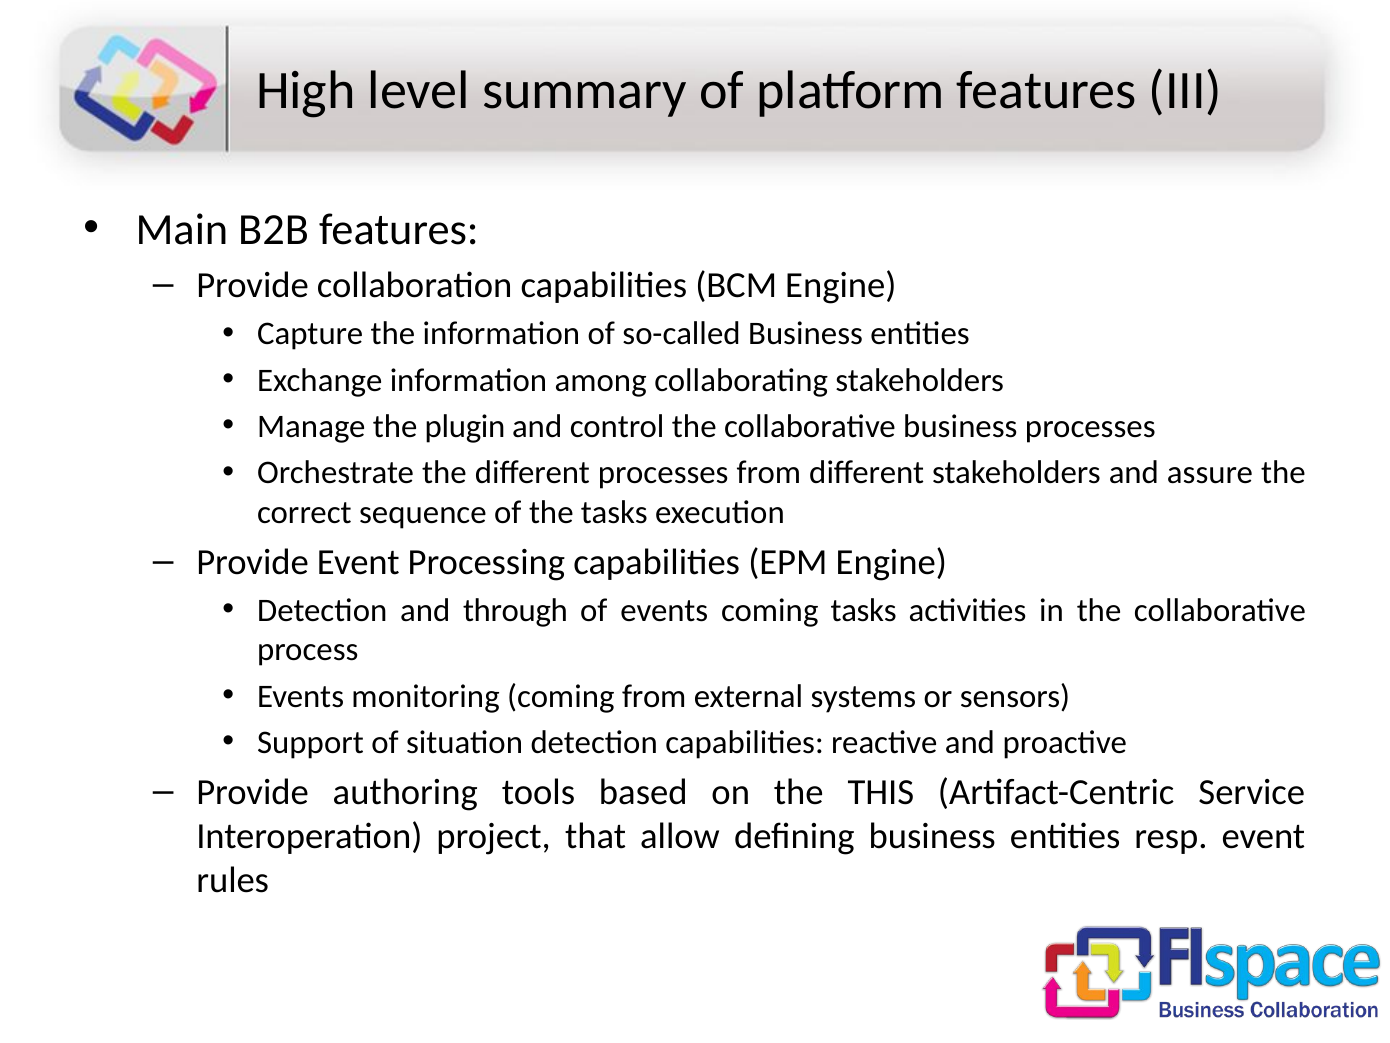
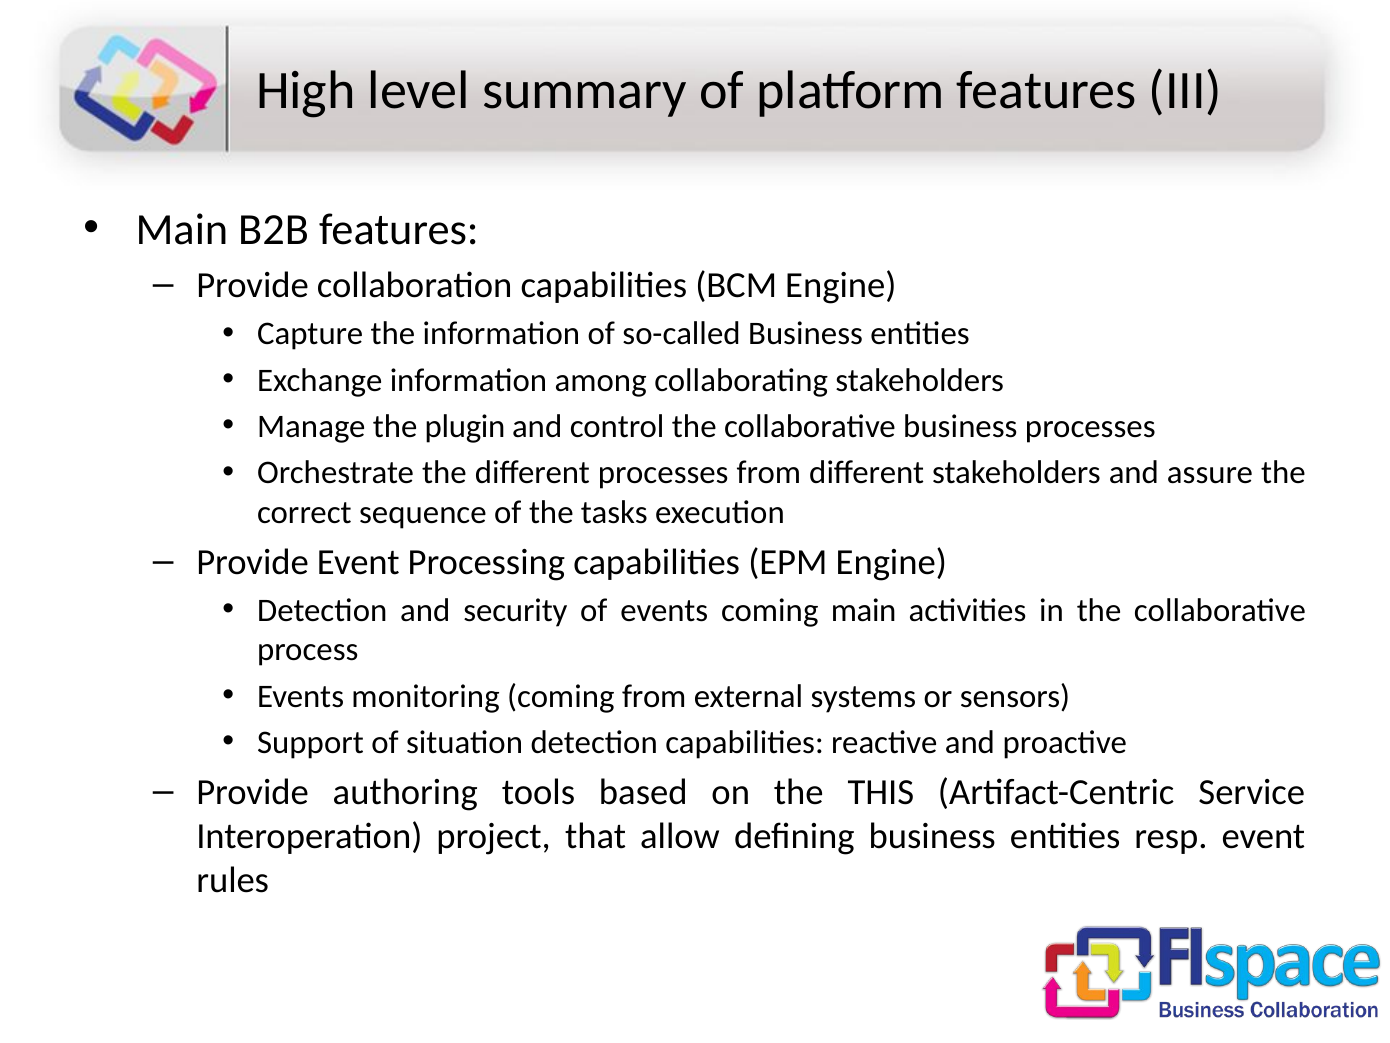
through: through -> security (515, 610)
coming tasks: tasks -> main (864, 610)
